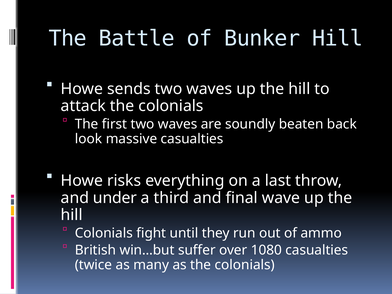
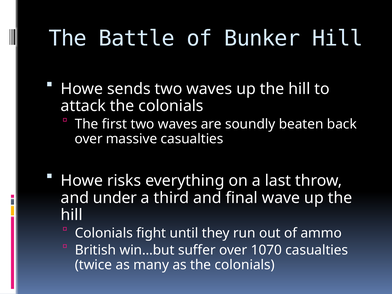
look: look -> over (89, 139)
1080: 1080 -> 1070 (266, 250)
